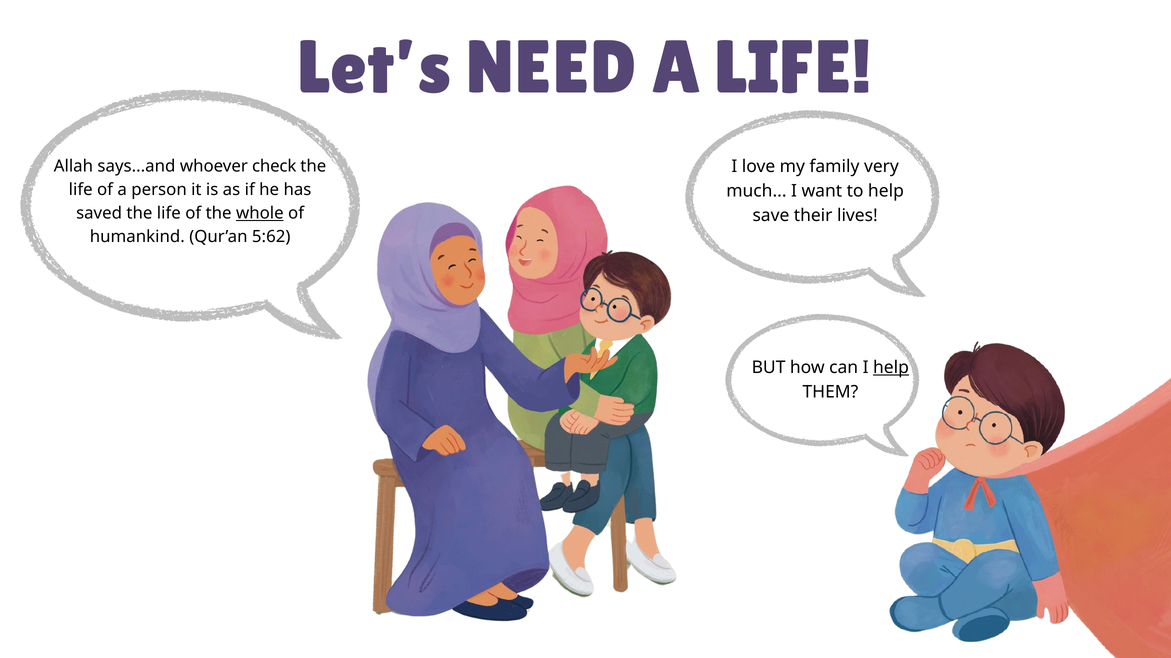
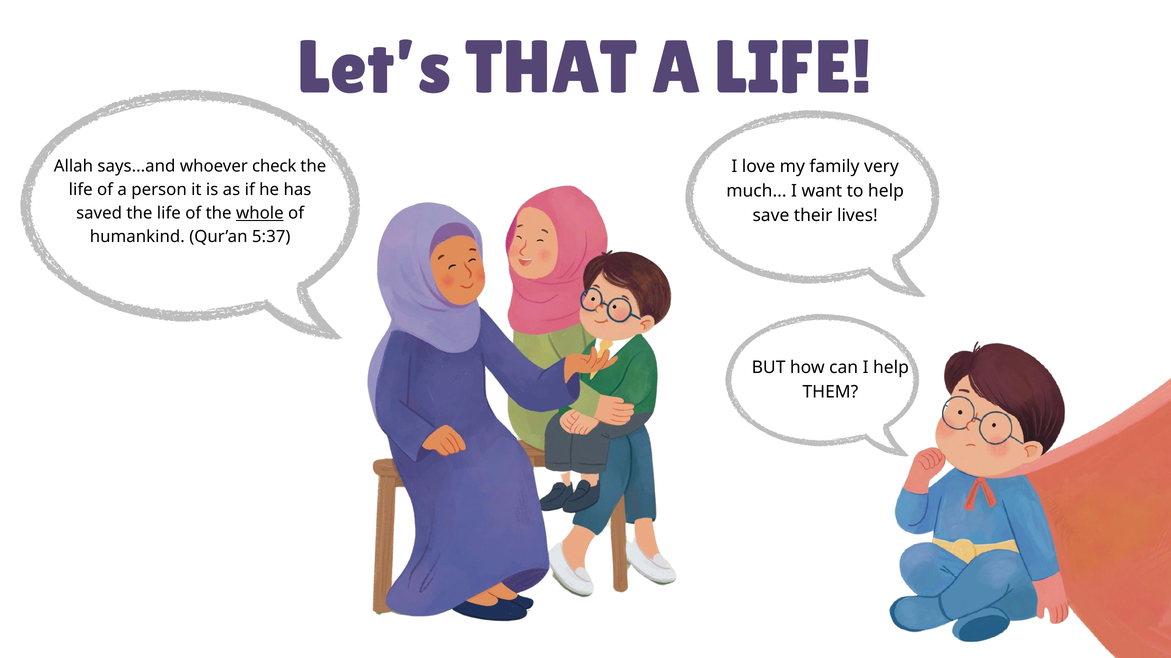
NEED: NEED -> THAT (551, 68)
5:62: 5:62 -> 5:37 (271, 237)
help underline: present -> none (891, 368)
